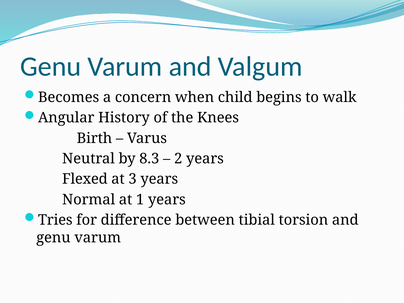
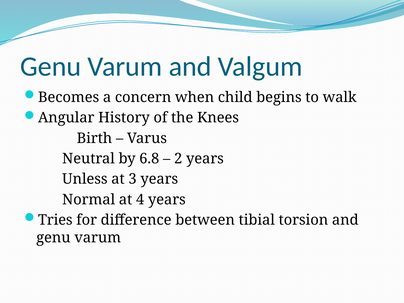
8.3: 8.3 -> 6.8 (149, 159)
Flexed: Flexed -> Unless (85, 179)
1: 1 -> 4 (140, 200)
